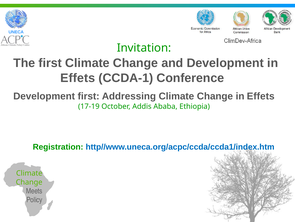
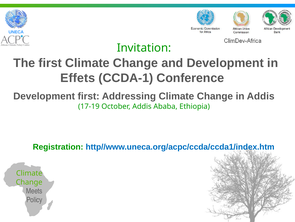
Change in Effets: Effets -> Addis (261, 96)
